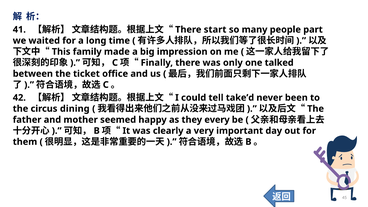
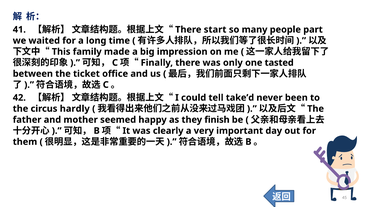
talked: talked -> tasted (279, 63)
dining: dining -> hardly (75, 109)
every: every -> finish (217, 120)
